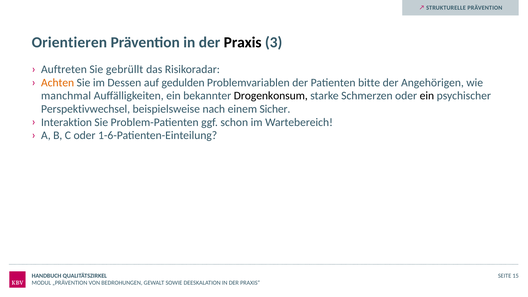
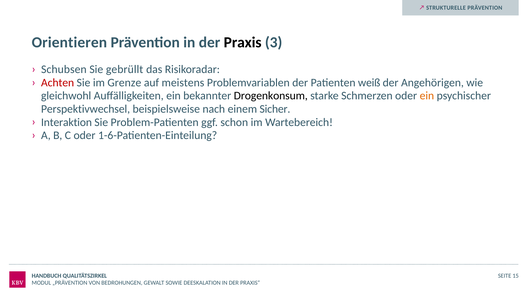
Auftreten: Auftreten -> Schubsen (64, 69)
Achten colour: orange -> red (58, 83)
Dessen: Dessen -> Grenze (124, 83)
gedulden: gedulden -> meistens (183, 83)
bitte: bitte -> weiß (369, 83)
manchmal: manchmal -> gleichwohl (66, 96)
ein colour: black -> orange (427, 96)
